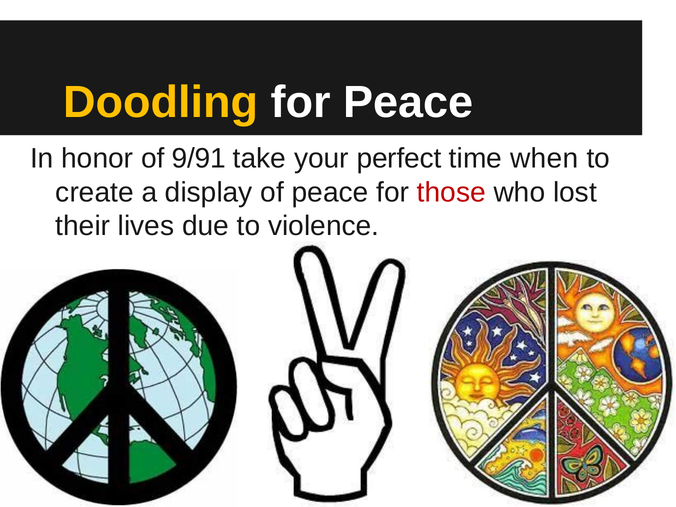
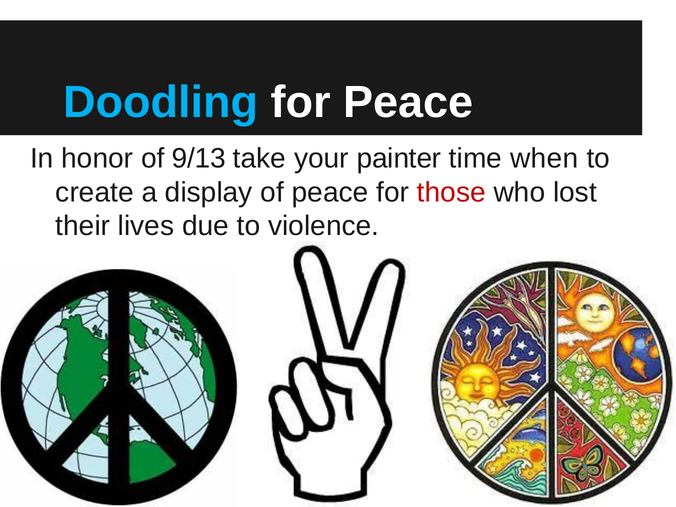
Doodling colour: yellow -> light blue (161, 102)
9/91: 9/91 -> 9/13 (199, 158)
perfect: perfect -> painter (399, 158)
